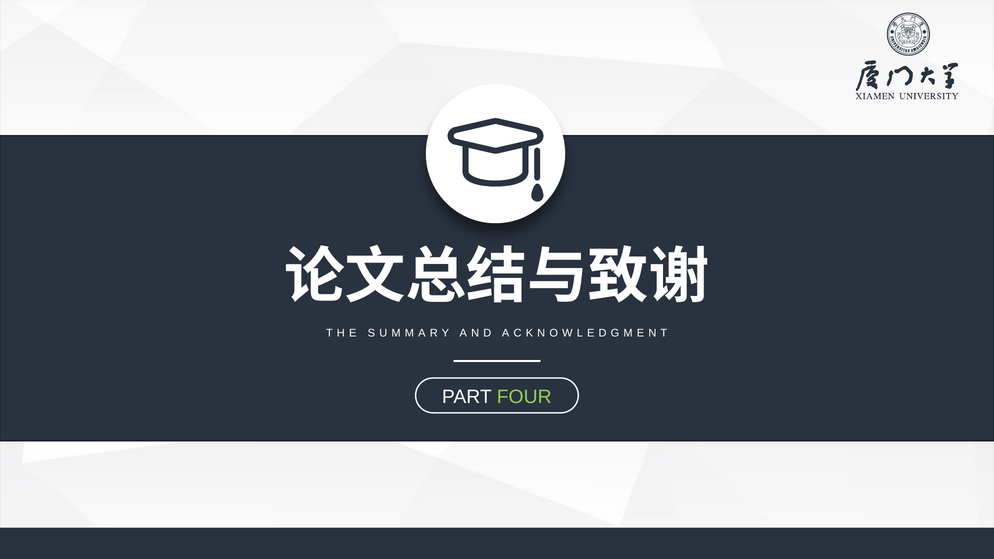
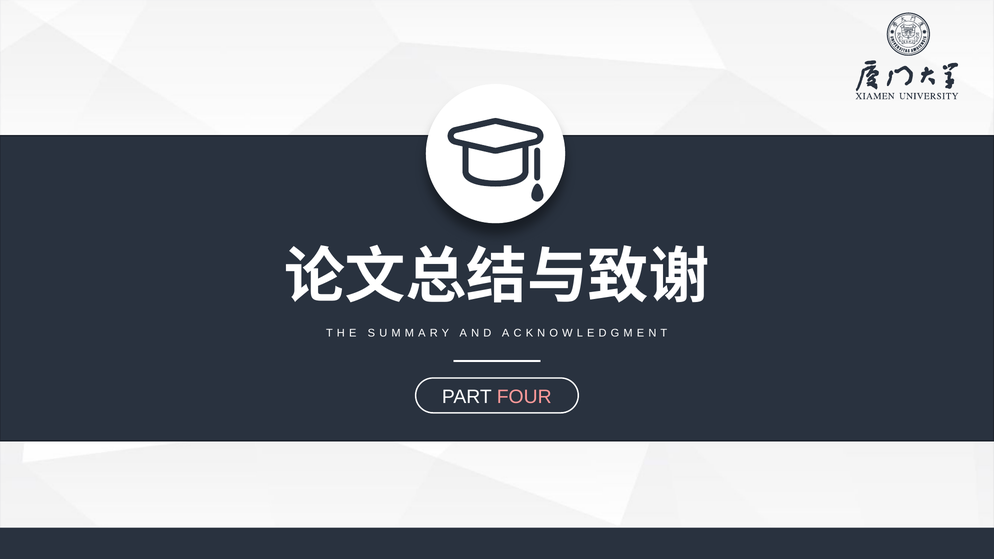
FOUR colour: light green -> pink (524, 397)
